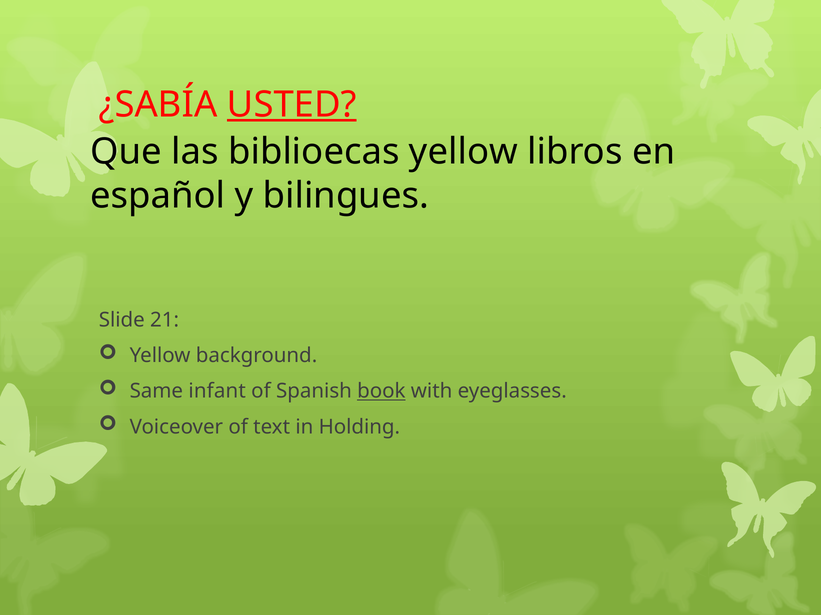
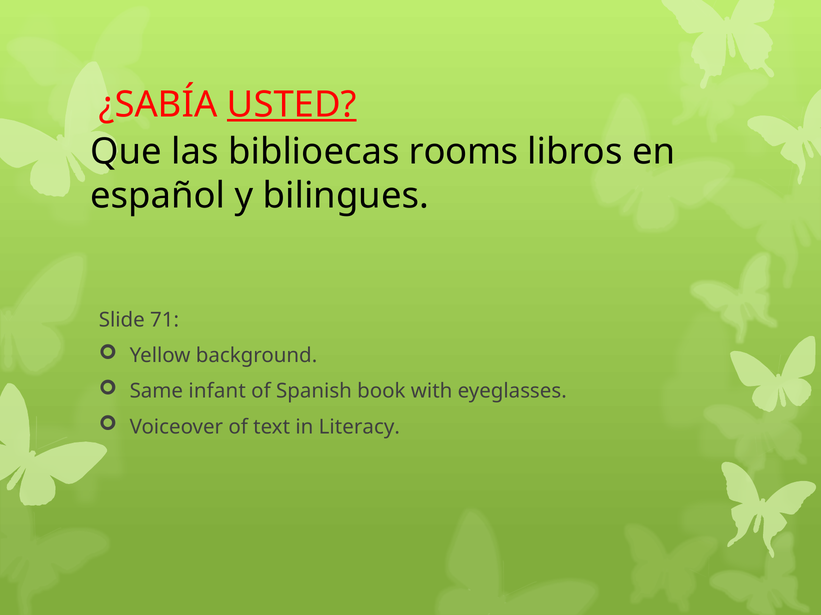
biblioecas yellow: yellow -> rooms (464, 152)
21: 21 -> 71 (165, 320)
book underline: present -> none (381, 392)
Holding: Holding -> Literacy (359, 427)
